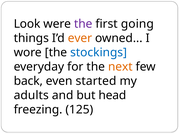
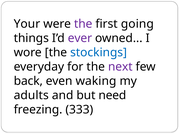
Look: Look -> Your (27, 24)
ever colour: orange -> purple (80, 38)
next colour: orange -> purple (120, 67)
started: started -> waking (96, 81)
head: head -> need (112, 95)
125: 125 -> 333 (79, 110)
